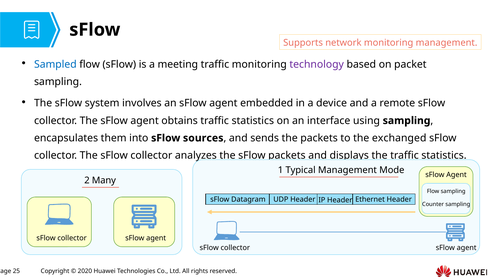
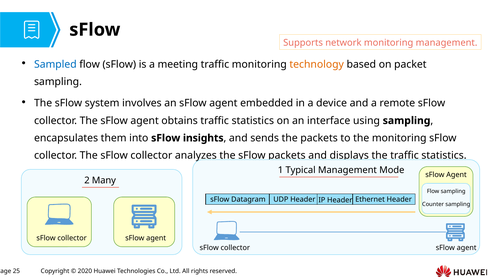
technology colour: purple -> orange (317, 64)
sources: sources -> insights (203, 138)
the exchanged: exchanged -> monitoring (399, 138)
